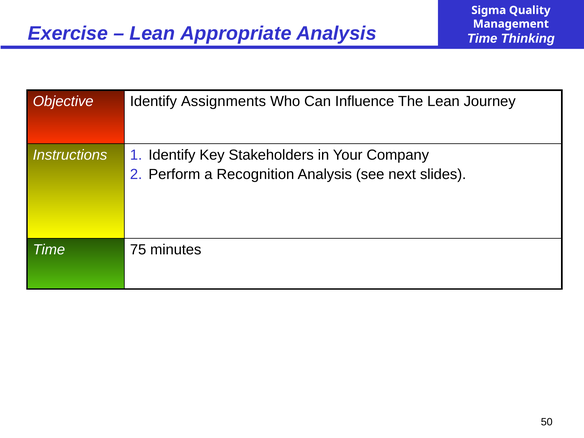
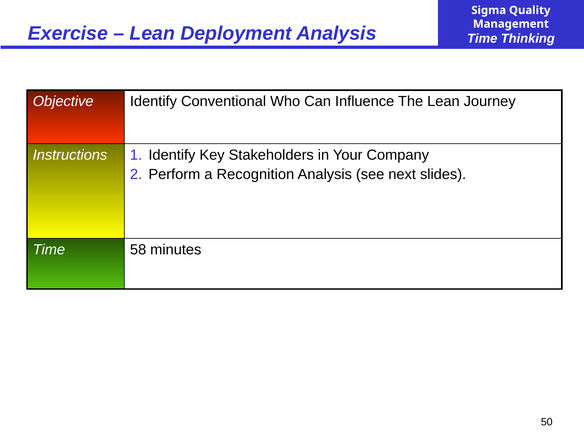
Appropriate: Appropriate -> Deployment (236, 33)
Assignments: Assignments -> Conventional (224, 101)
75: 75 -> 58 (138, 250)
